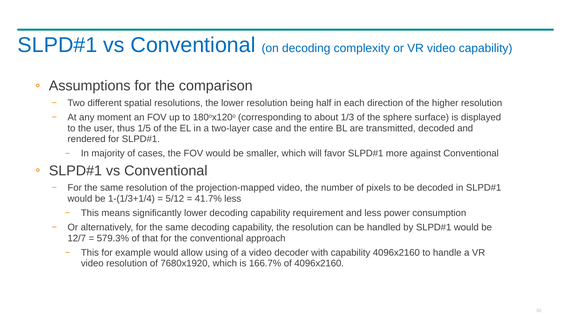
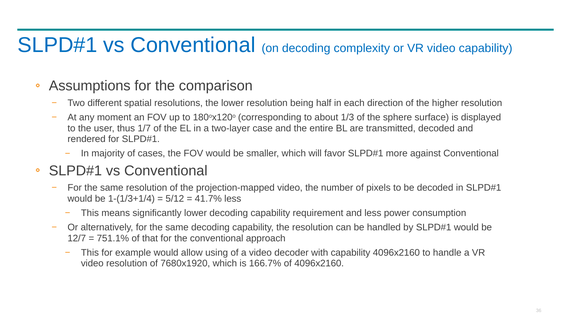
1/5: 1/5 -> 1/7 (144, 128)
579.3%: 579.3% -> 751.1% (113, 238)
